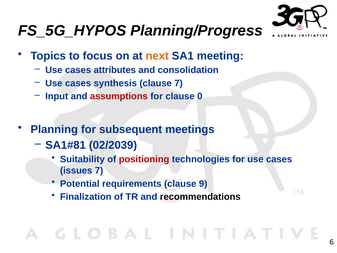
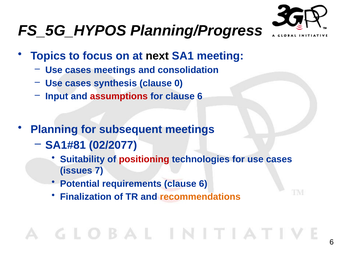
next colour: orange -> black (157, 56)
cases attributes: attributes -> meetings (115, 70)
clause 7: 7 -> 0 (179, 83)
for clause 0: 0 -> 6 (200, 96)
02/2039: 02/2039 -> 02/2077 (113, 145)
requirements clause 9: 9 -> 6 (203, 183)
recommendations colour: black -> orange (200, 197)
